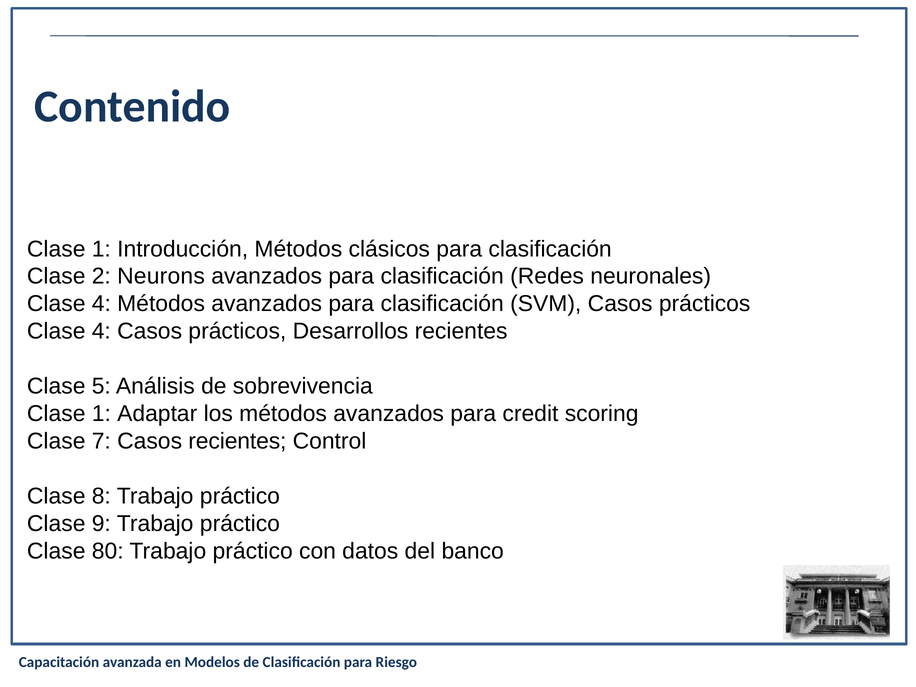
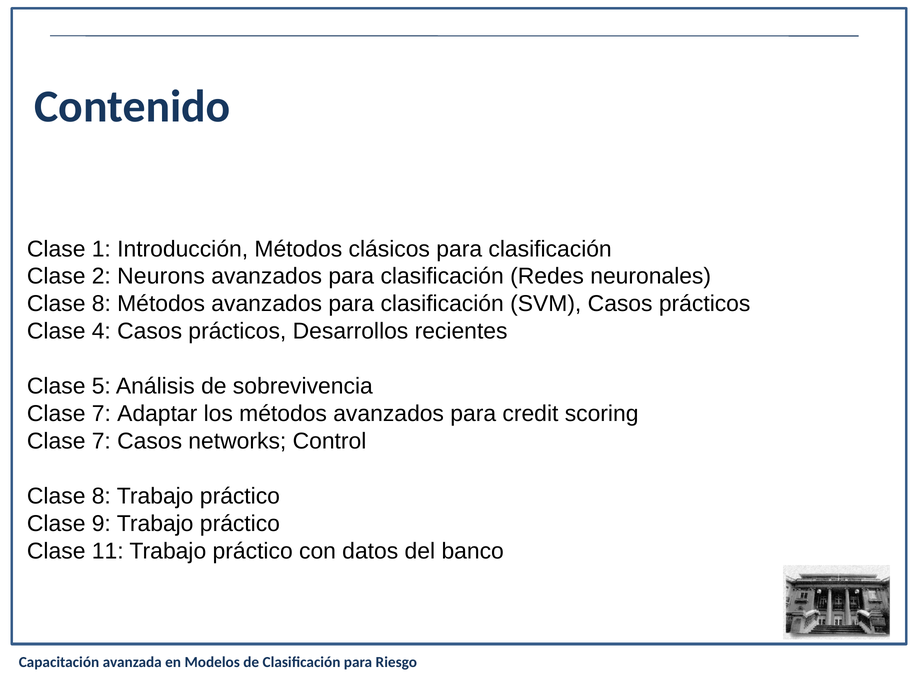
4: 4 -> 8 (101, 304)
1: 1 -> 7 (101, 414)
Casos recientes: recientes -> networks (237, 441)
80: 80 -> 11 (108, 551)
